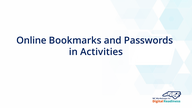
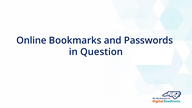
Activities: Activities -> Question (102, 52)
